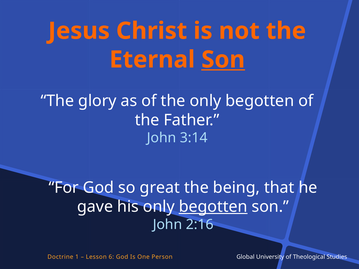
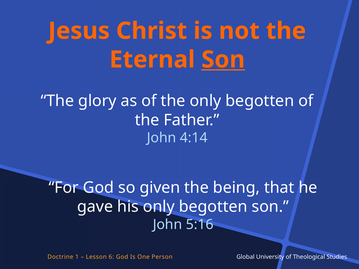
3:14: 3:14 -> 4:14 (194, 138)
great: great -> given (160, 188)
begotten underline: present -> none (213, 207)
2:16: 2:16 -> 5:16 (200, 225)
